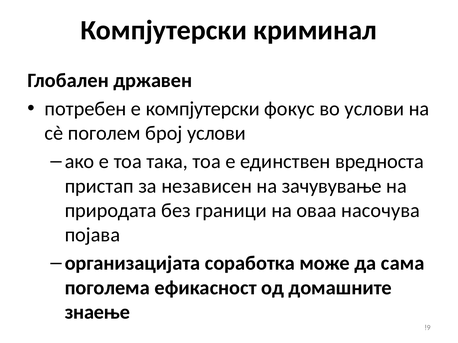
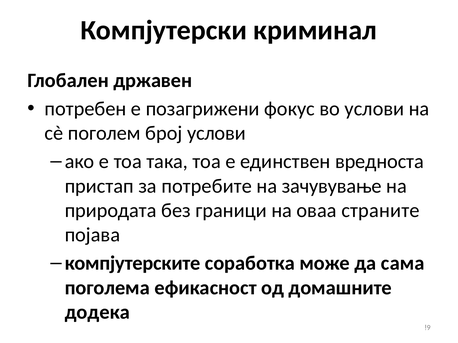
е компјутерски: компјутерски -> позагрижени (203, 109)
независен: независен -> потребите (207, 186)
насочува: насочува -> страните (381, 211)
организацијата: организацијата -> компјутерските (133, 264)
знаење: знаење -> додека (97, 313)
